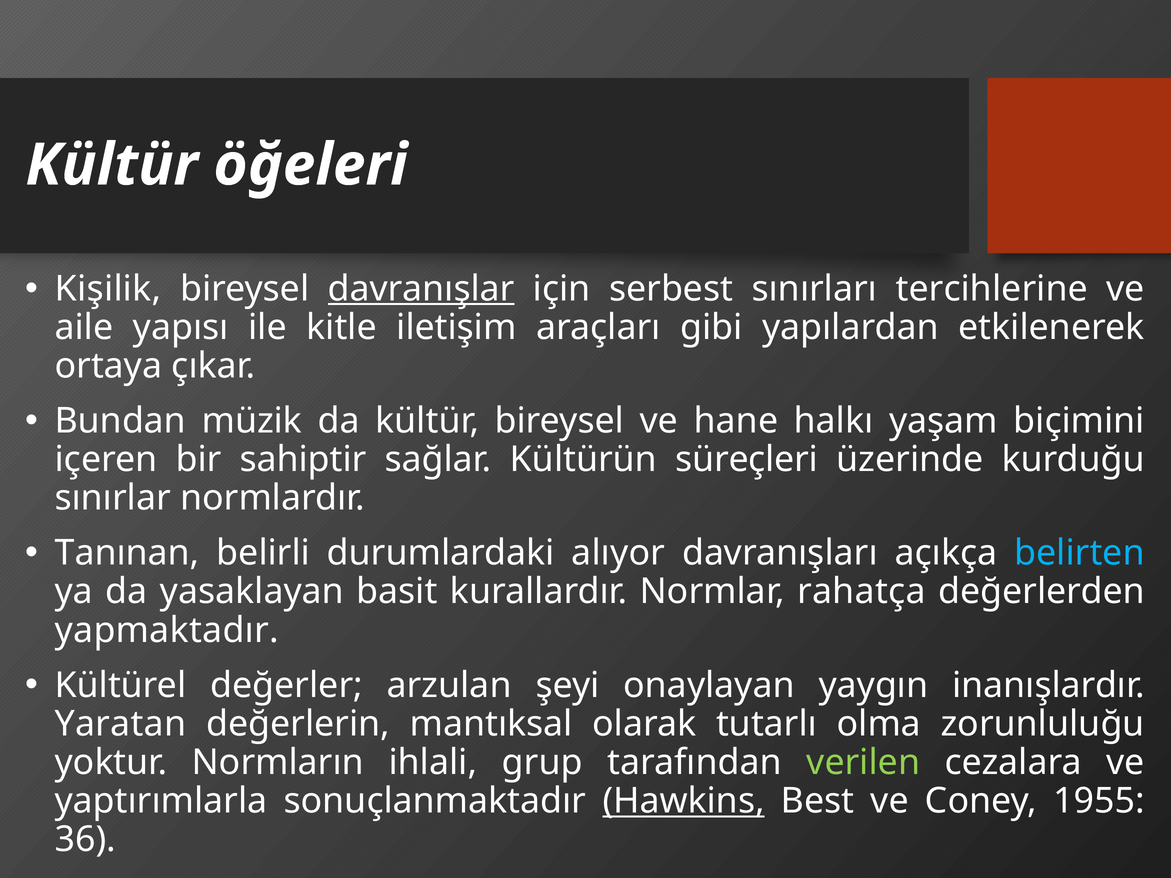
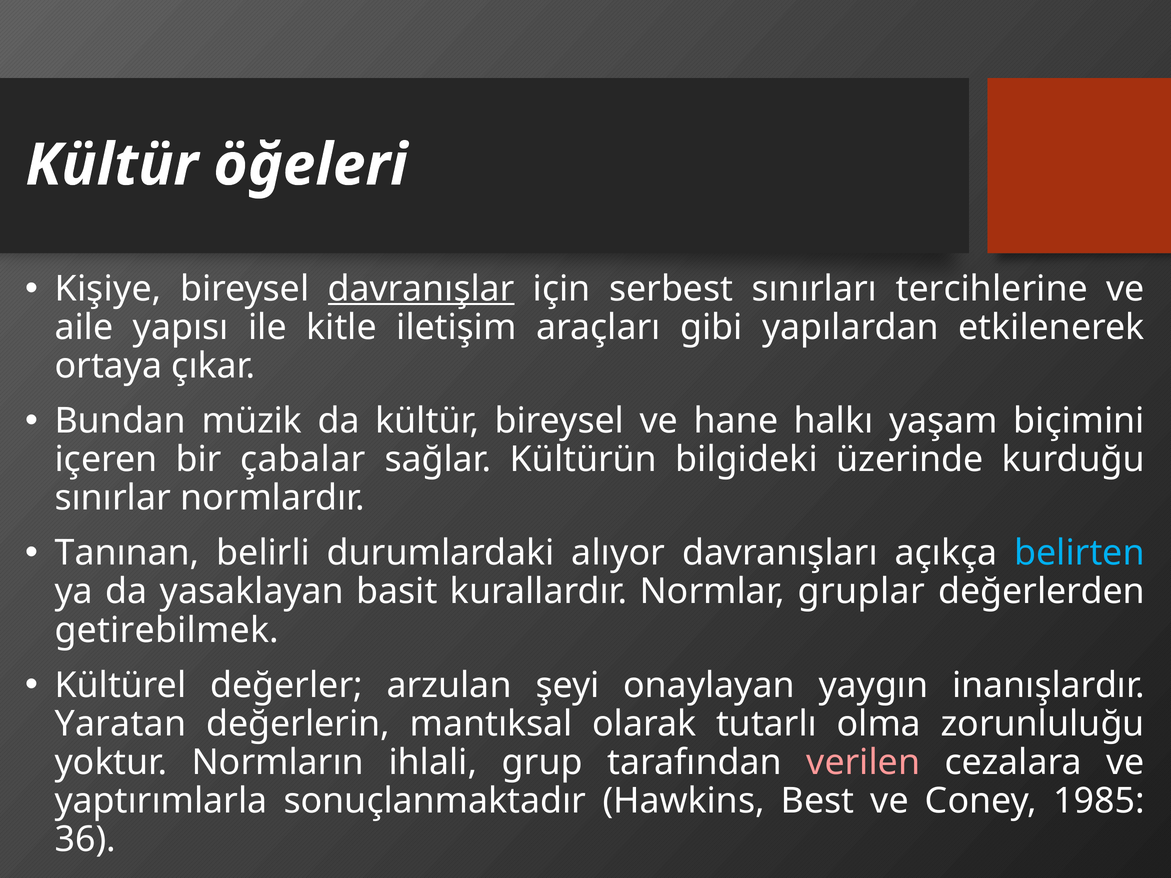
Kişilik: Kişilik -> Kişiye (108, 289)
sahiptir: sahiptir -> çabalar (303, 460)
süreçleri: süreçleri -> bilgideki (747, 460)
rahatça: rahatça -> gruplar (861, 592)
yapmaktadır: yapmaktadır -> getirebilmek (167, 630)
verilen colour: light green -> pink (863, 763)
Hawkins underline: present -> none (684, 801)
1955: 1955 -> 1985 (1099, 801)
